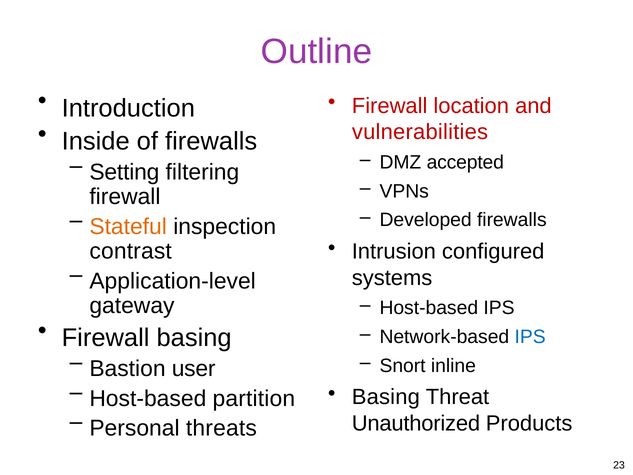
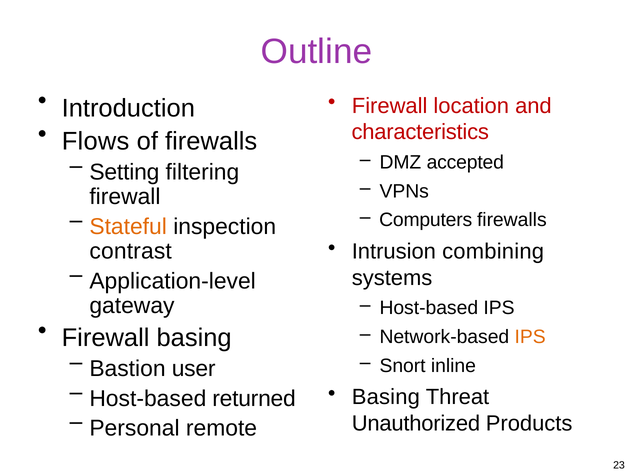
vulnerabilities: vulnerabilities -> characteristics (420, 132)
Inside: Inside -> Flows (96, 141)
Developed: Developed -> Computers (426, 220)
configured: configured -> combining (493, 251)
IPS colour: blue -> orange (530, 337)
partition: partition -> returned (254, 398)
threats: threats -> remote (222, 428)
